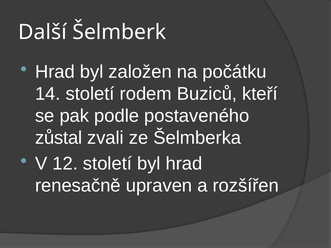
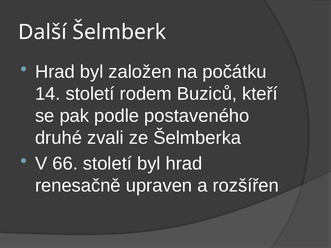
zůstal: zůstal -> druhé (59, 138)
12: 12 -> 66 (65, 164)
